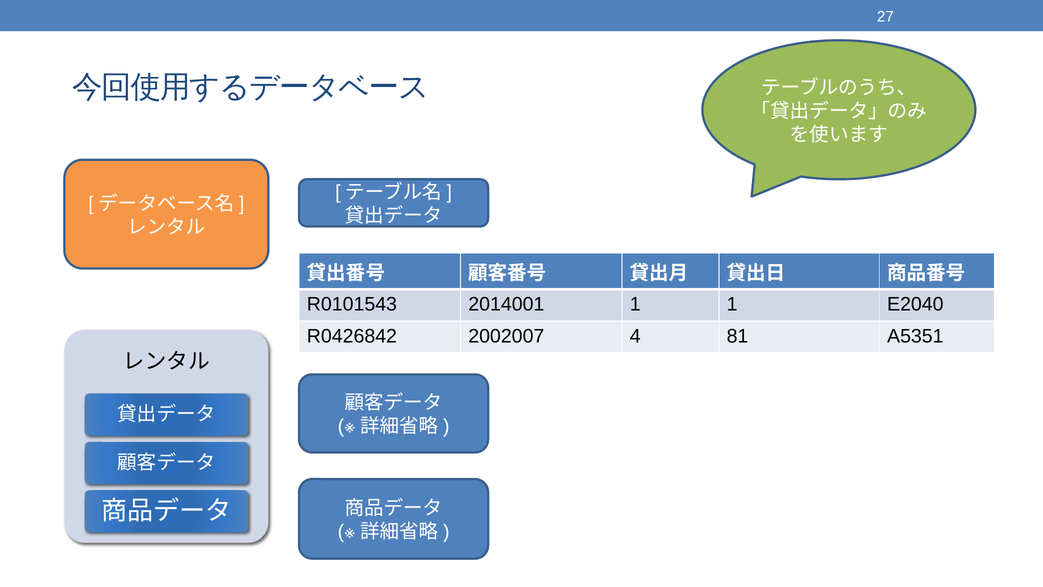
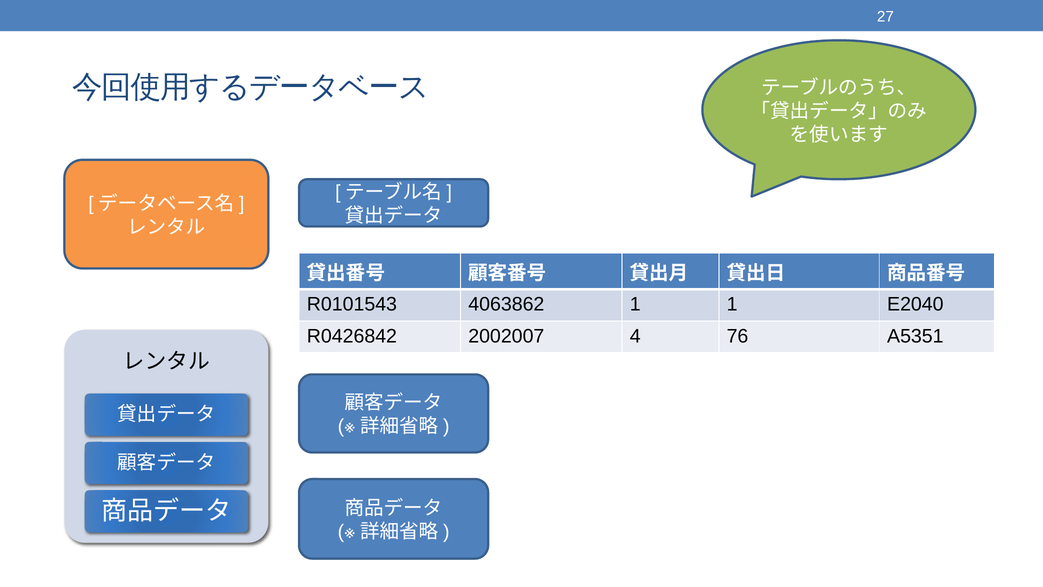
2014001: 2014001 -> 4063862 (506, 304)
81: 81 -> 76 (738, 336)
